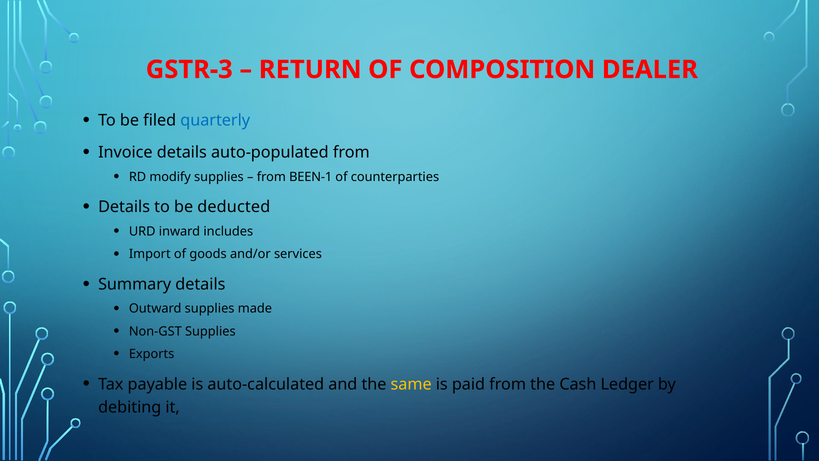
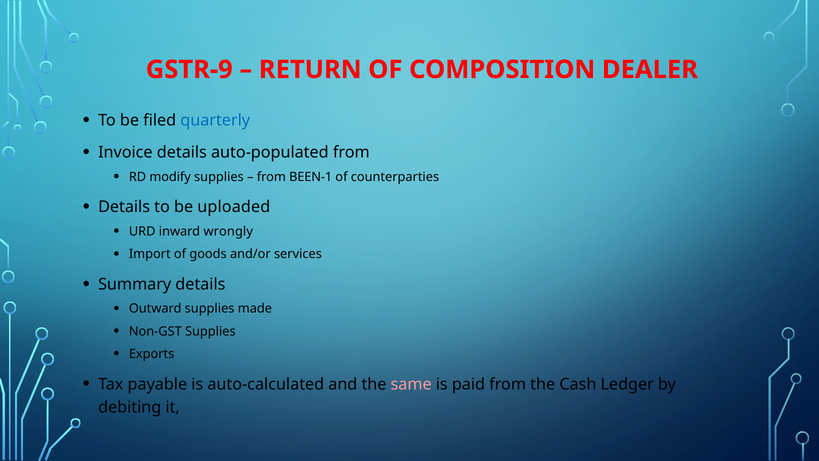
GSTR-3: GSTR-3 -> GSTR-9 (189, 70)
deducted: deducted -> uploaded (234, 207)
includes: includes -> wrongly (228, 231)
same colour: yellow -> pink (411, 384)
